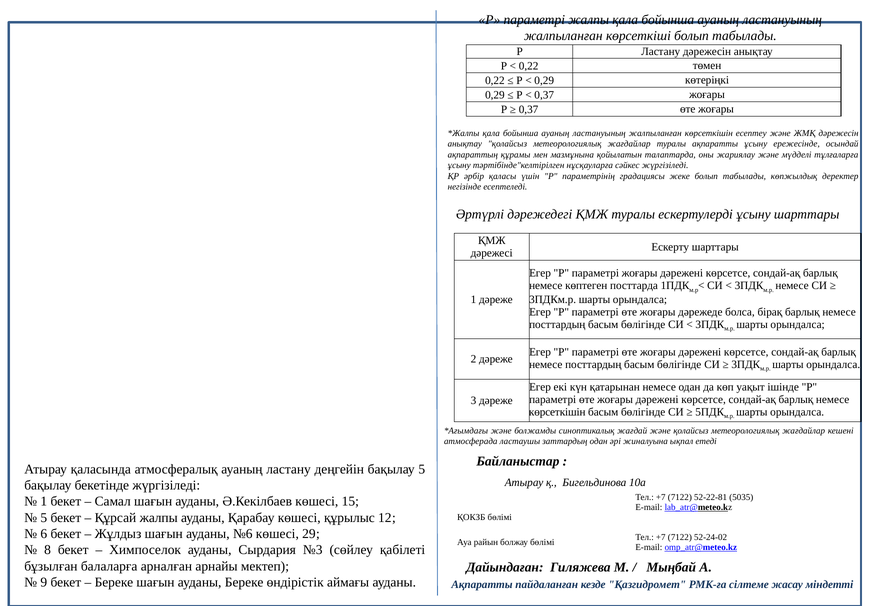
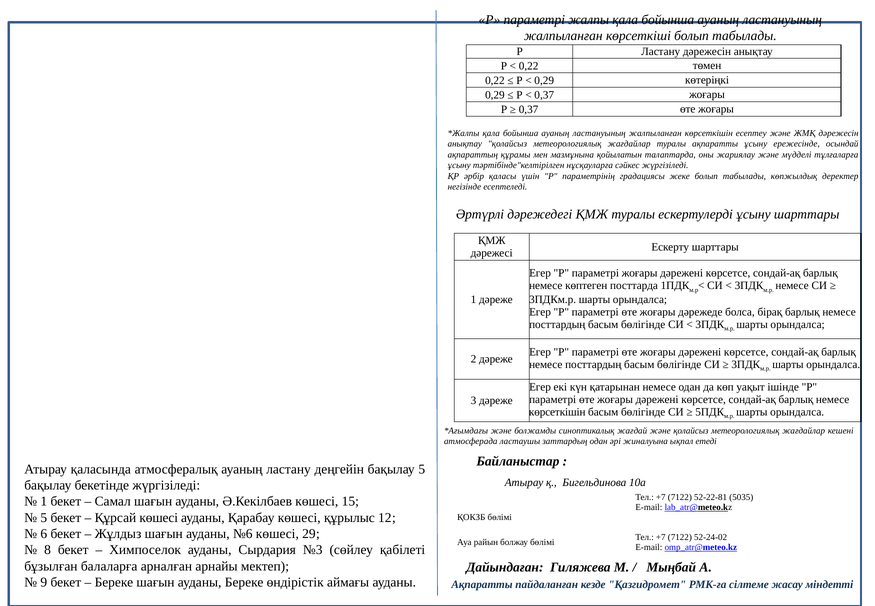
Құрсай жалпы: жалпы -> көшесі (159, 517)
